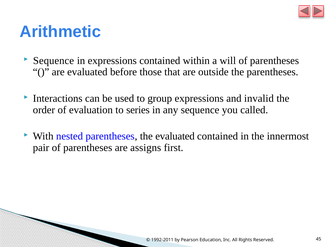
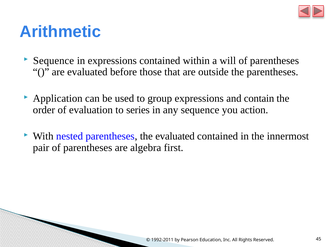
Interactions: Interactions -> Application (58, 98)
invalid: invalid -> contain (259, 98)
called: called -> action (254, 110)
assigns: assigns -> algebra (146, 147)
